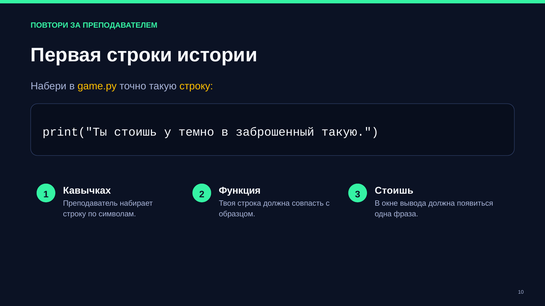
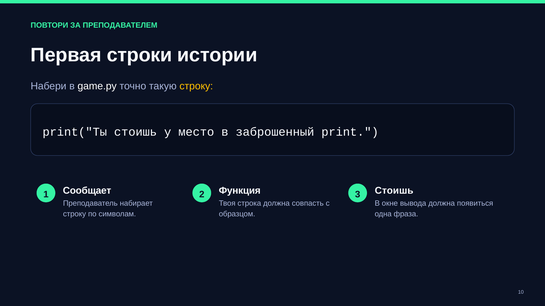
game.py colour: yellow -> white (97, 86)
темно: темно -> место (196, 132)
заброшенный такую: такую -> print (350, 132)
Кавычках: Кавычках -> Сообщает (87, 191)
